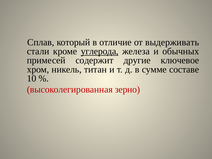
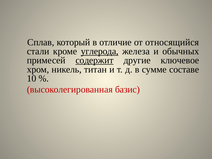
выдерживать: выдерживать -> относящийся (172, 42)
содержит underline: none -> present (95, 60)
зерно: зерно -> базис (127, 89)
